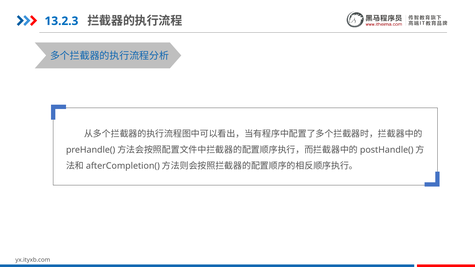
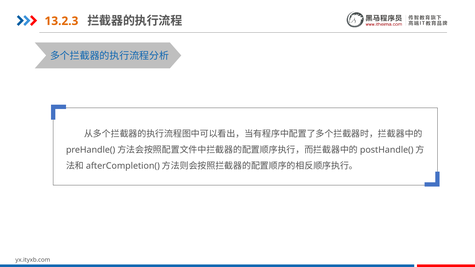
13.2.3 colour: blue -> orange (61, 21)
